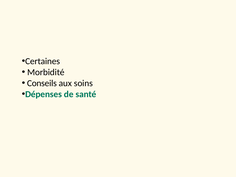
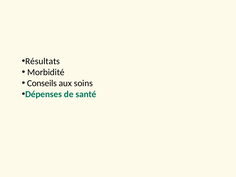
Certaines: Certaines -> Résultats (43, 61)
